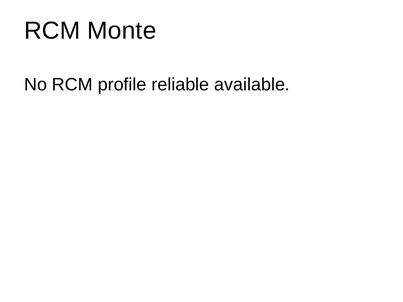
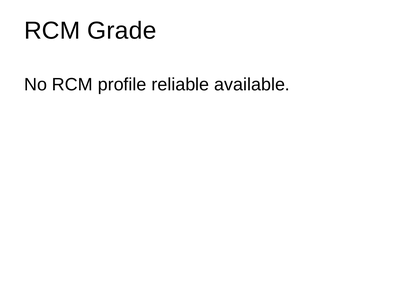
Monte: Monte -> Grade (122, 31)
